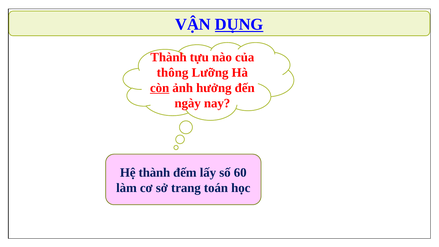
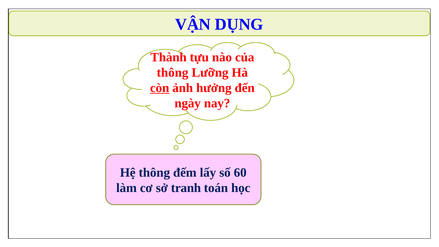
DỤNG underline: present -> none (239, 25)
Hệ thành: thành -> thông (154, 173)
trang: trang -> tranh (186, 188)
